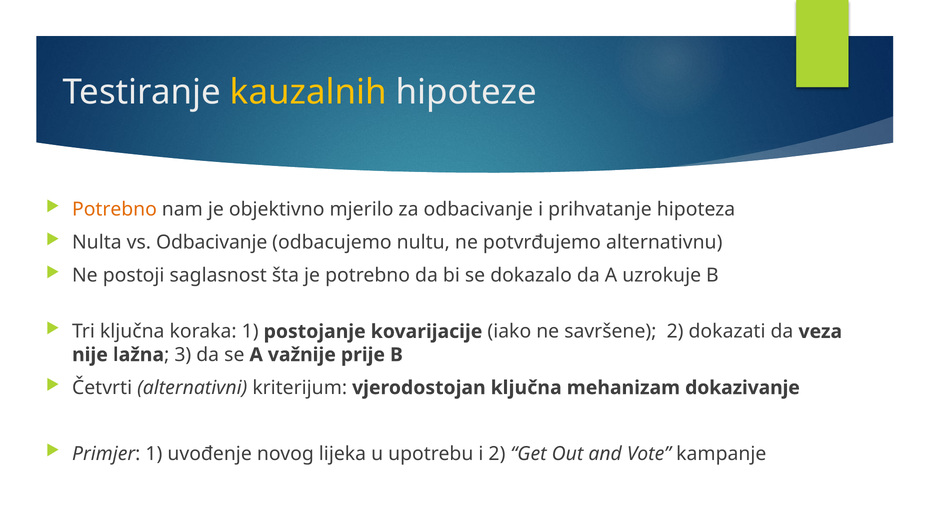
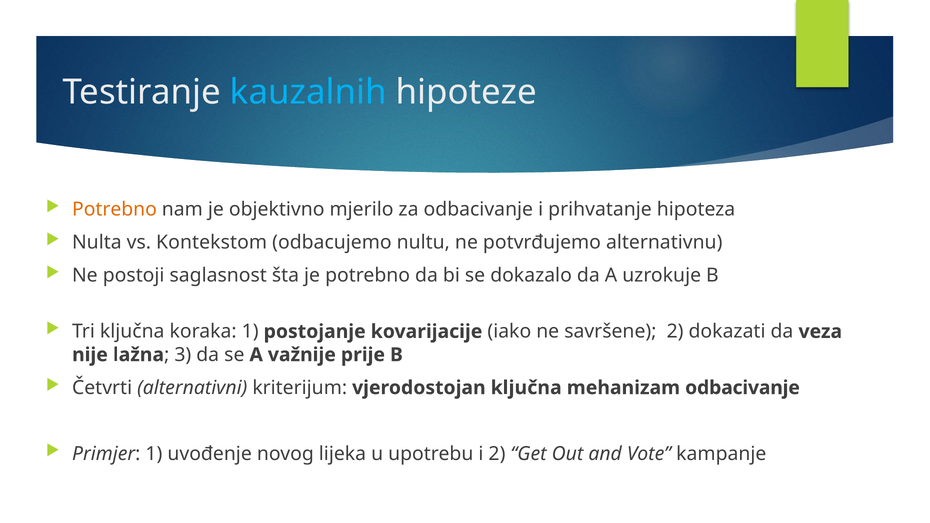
kauzalnih colour: yellow -> light blue (308, 92)
vs Odbacivanje: Odbacivanje -> Kontekstom (212, 242)
mehanizam dokazivanje: dokazivanje -> odbacivanje (742, 388)
